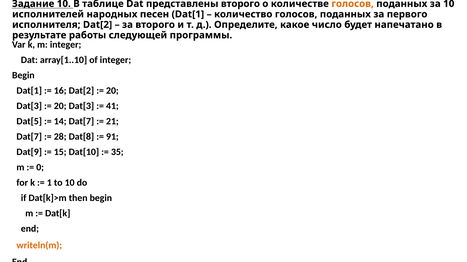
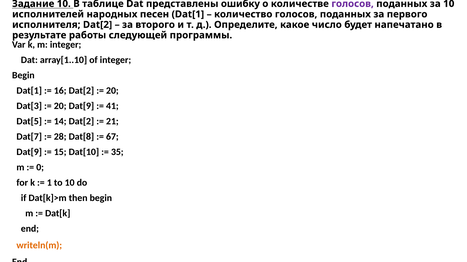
представлены второго: второго -> ошибку (240, 4)
голосов colour: orange -> purple (353, 4)
Dat[3: Dat[3 -> Dat[9 (81, 106)
14 Dat[7: Dat[7 -> Dat[2 (81, 122)
91: 91 -> 67 (112, 137)
